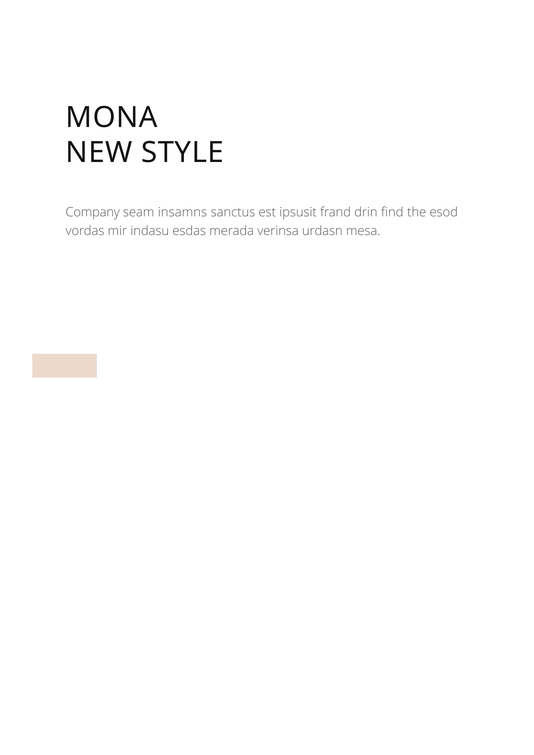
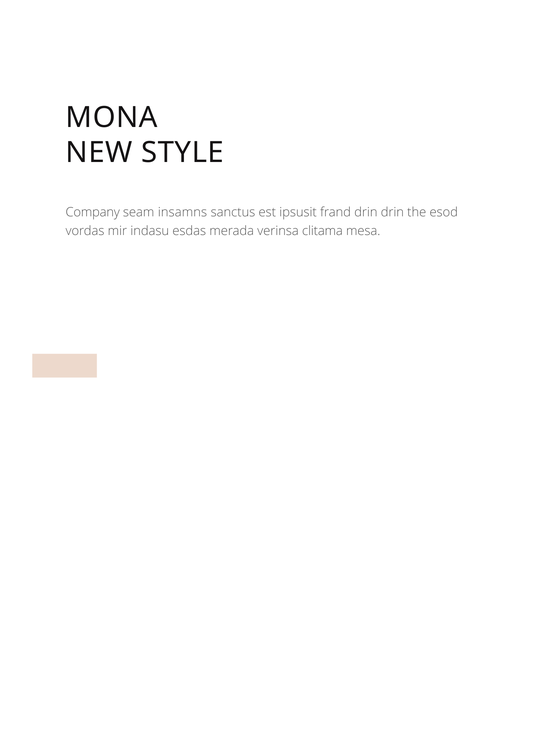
drin find: find -> drin (392, 212)
urdasn: urdasn -> clitama (322, 231)
